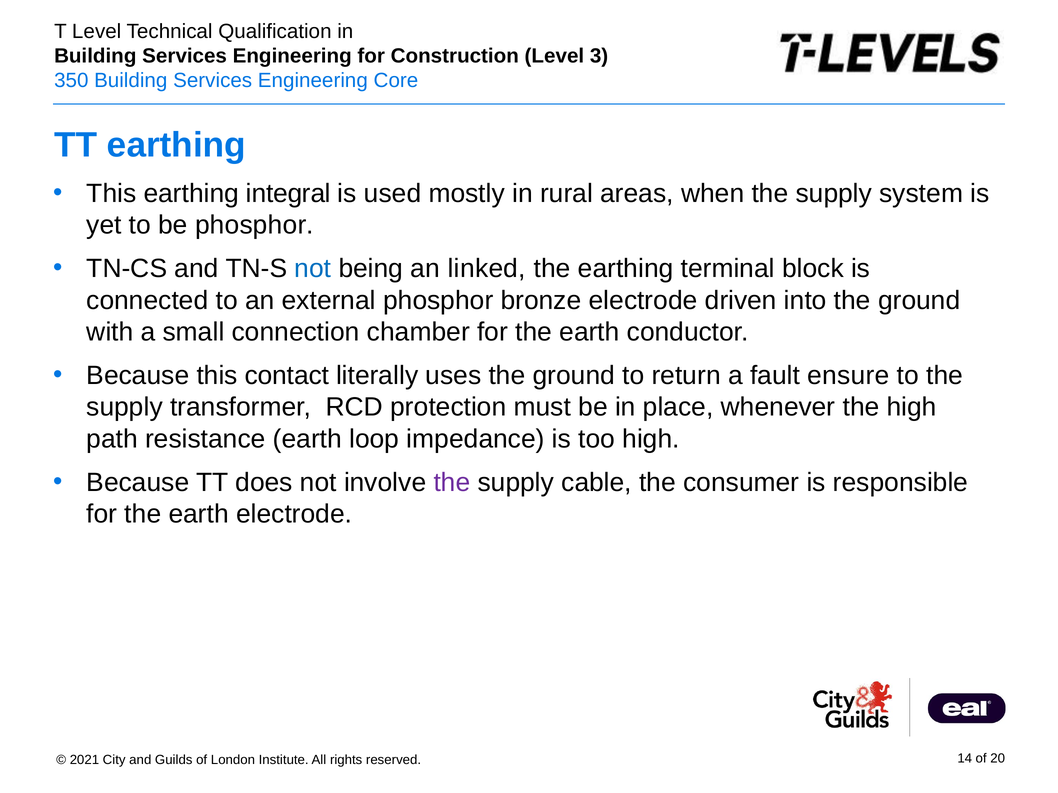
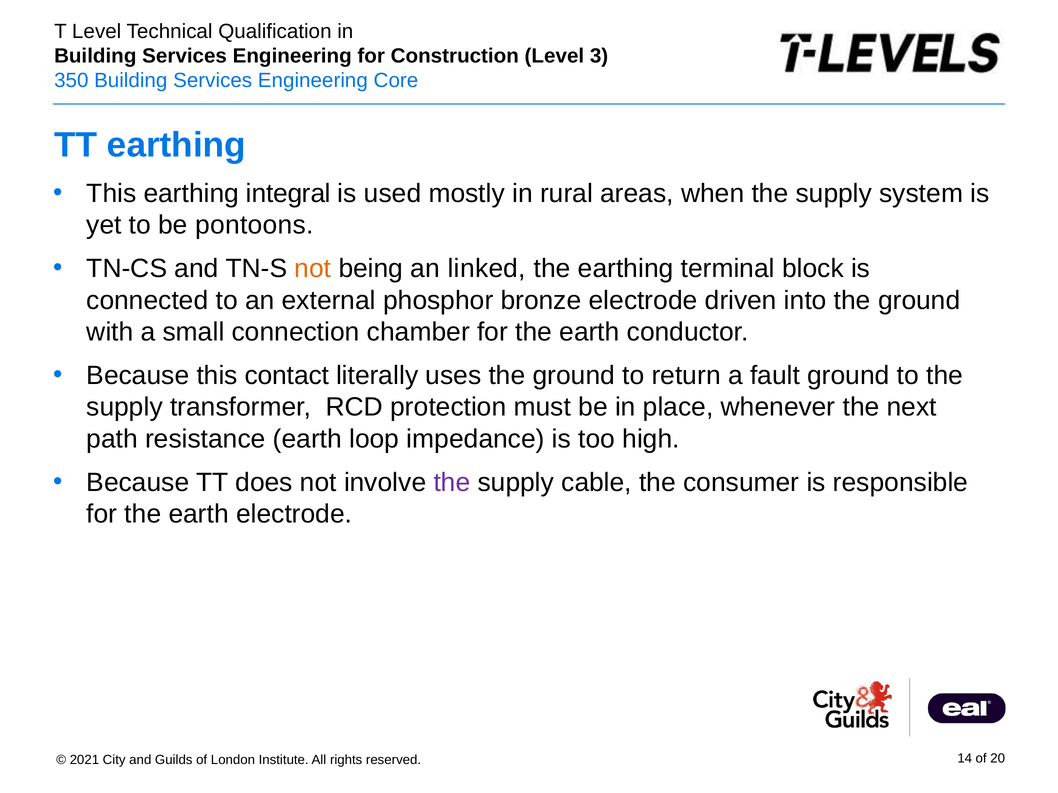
be phosphor: phosphor -> pontoons (254, 225)
not colour: blue -> orange (313, 269)
fault ensure: ensure -> ground (848, 376)
the high: high -> next (912, 408)
